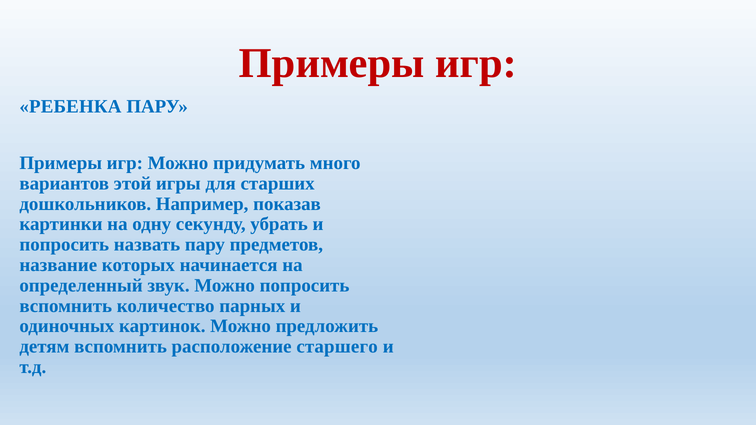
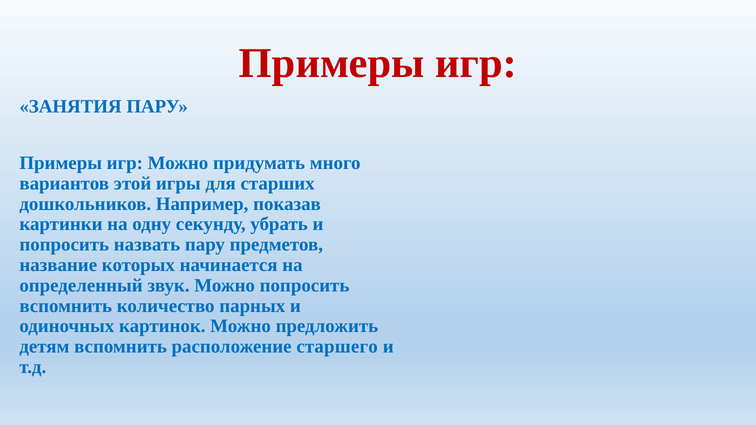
РЕБЕНКА: РЕБЕНКА -> ЗАНЯТИЯ (71, 107)
